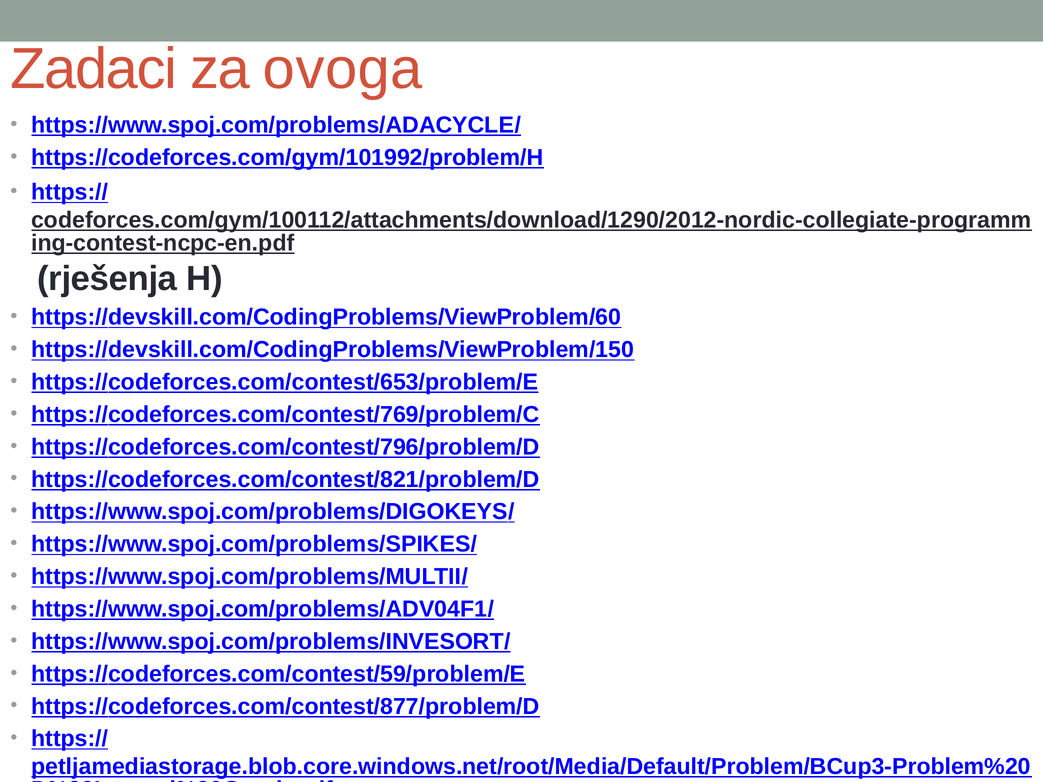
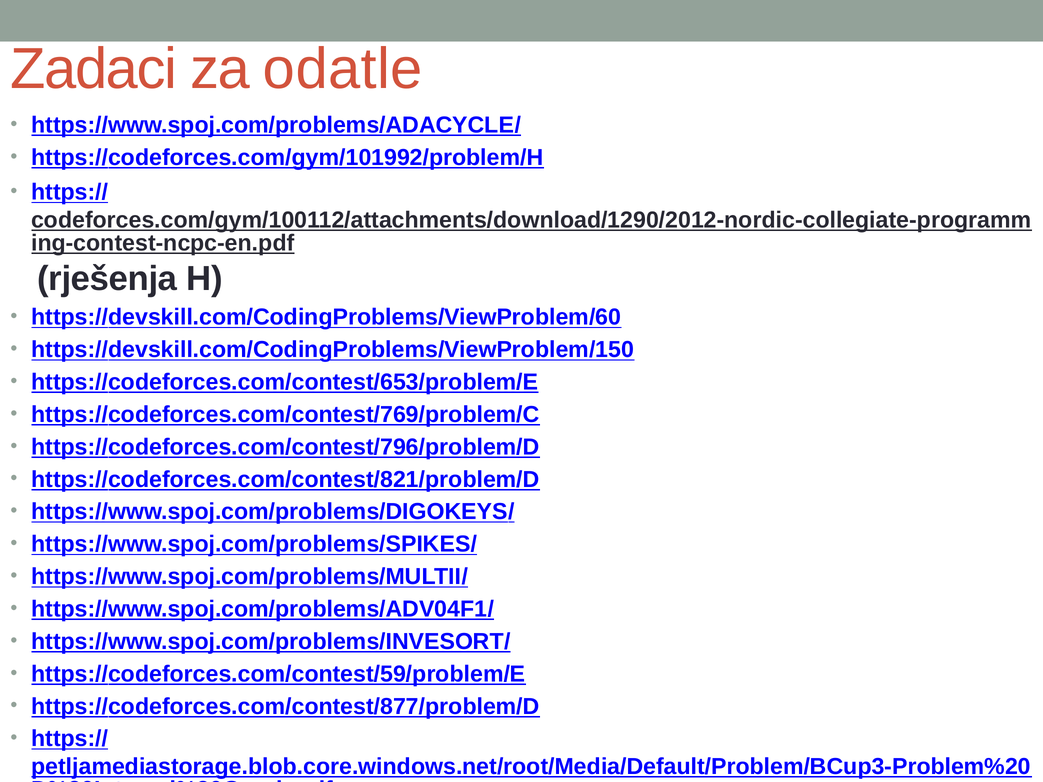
ovoga: ovoga -> odatle (343, 69)
